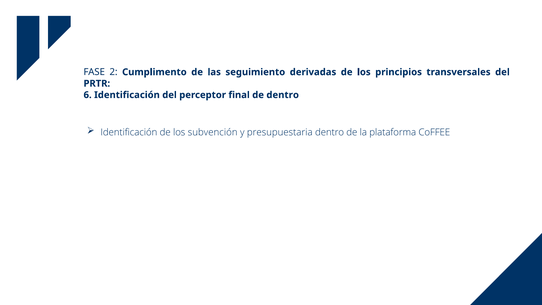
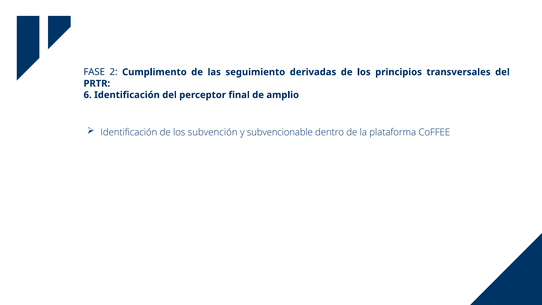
de dentro: dentro -> amplio (283, 95)
presupuestaria: presupuestaria -> subvencionable (280, 132)
